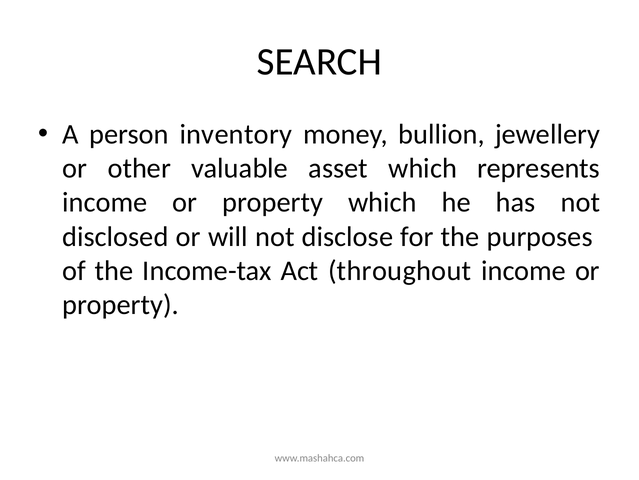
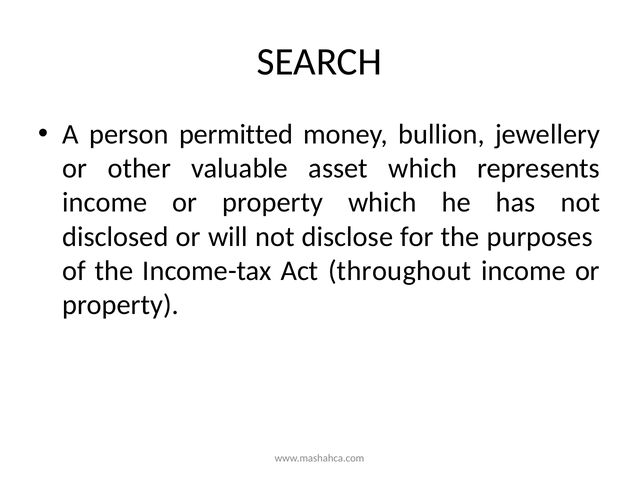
inventory: inventory -> permitted (236, 134)
